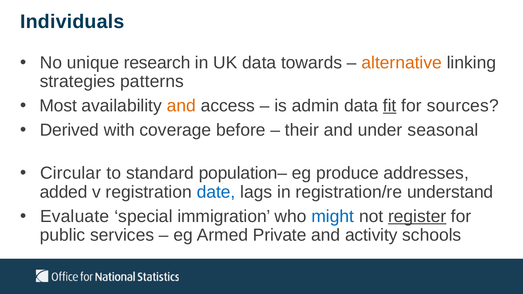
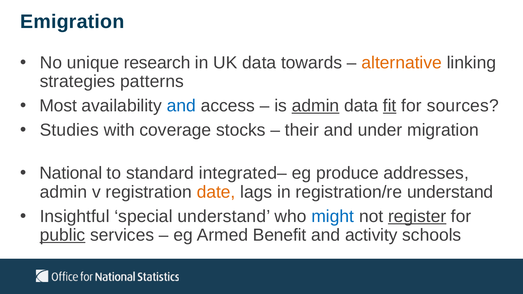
Individuals: Individuals -> Emigration (72, 22)
and colour: orange -> blue (181, 106)
admin underline: none -> present (316, 106)
Derived: Derived -> Studies (69, 130)
before: before -> stocks (241, 130)
seasonal: seasonal -> migration (443, 130)
Circular: Circular -> National (71, 173)
population–: population– -> integrated– (243, 173)
added: added -> admin (63, 192)
date colour: blue -> orange (216, 192)
Evaluate: Evaluate -> Insightful (75, 216)
special immigration: immigration -> understand (224, 216)
public underline: none -> present (63, 235)
Private: Private -> Benefit (280, 235)
